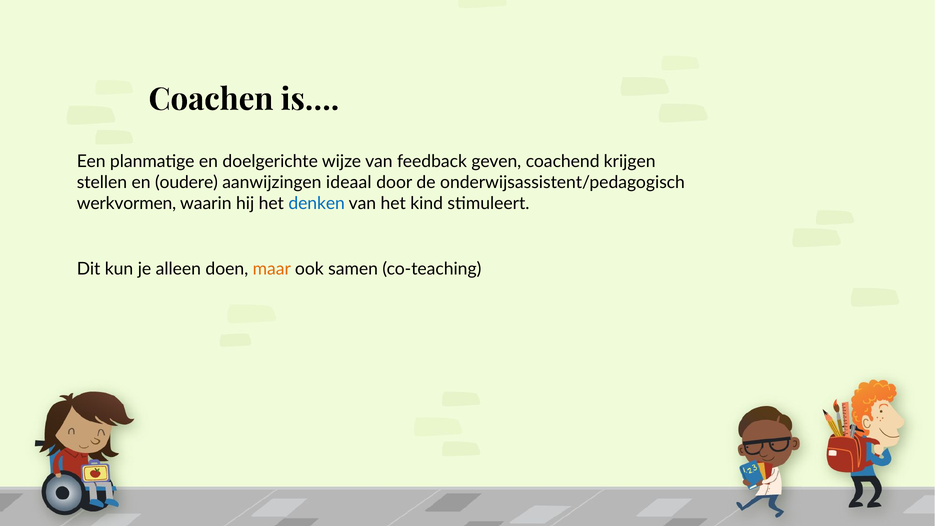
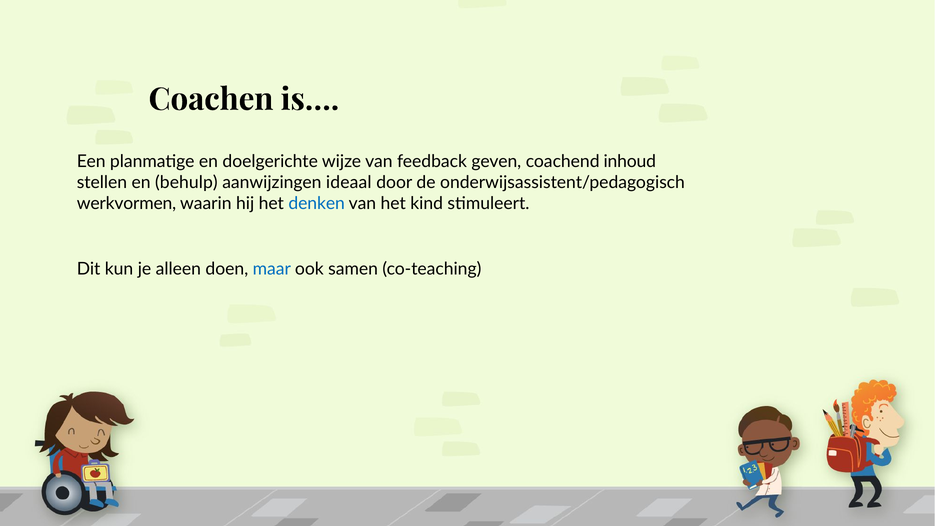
krijgen: krijgen -> inhoud (630, 161)
oudere: oudere -> behulp (186, 182)
maar colour: orange -> blue (272, 269)
